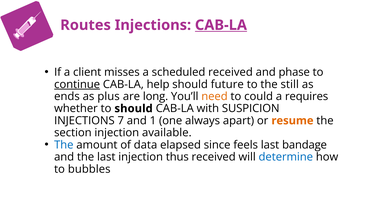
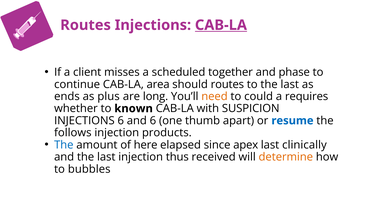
scheduled received: received -> together (231, 72)
continue underline: present -> none (77, 84)
help: help -> area (158, 84)
should future: future -> routes (227, 84)
to the still: still -> last (290, 84)
to should: should -> known (134, 108)
INJECTIONS 7: 7 -> 6 (121, 121)
and 1: 1 -> 6 (153, 121)
always: always -> thumb (203, 121)
resume colour: orange -> blue (292, 121)
section: section -> follows (73, 133)
available: available -> products (167, 133)
data: data -> here (146, 145)
feels: feels -> apex (246, 145)
bandage: bandage -> clinically (304, 145)
determine colour: blue -> orange (286, 157)
